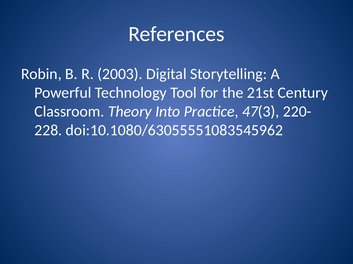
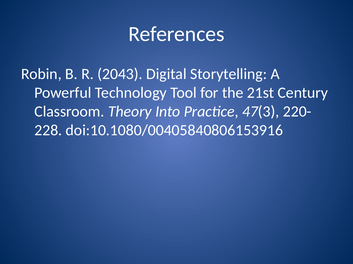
2003: 2003 -> 2043 (120, 74)
doi:10.1080/63055551083545962: doi:10.1080/63055551083545962 -> doi:10.1080/00405840806153916 (174, 131)
